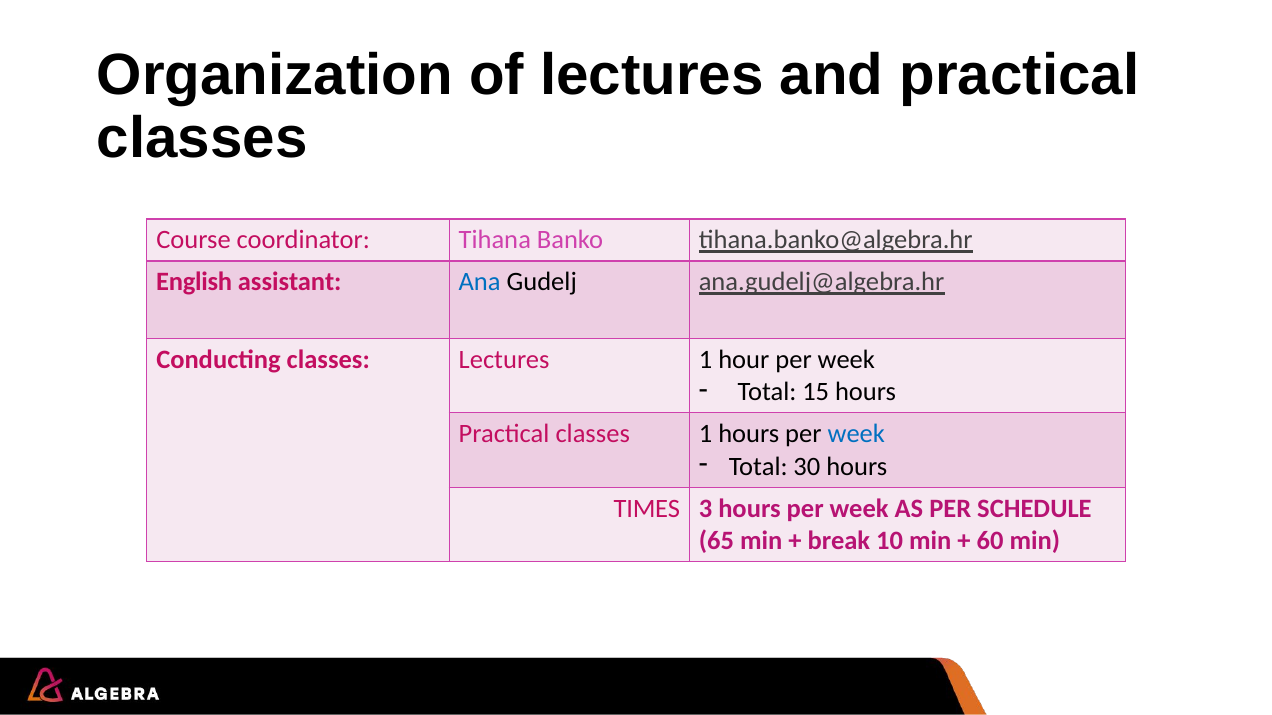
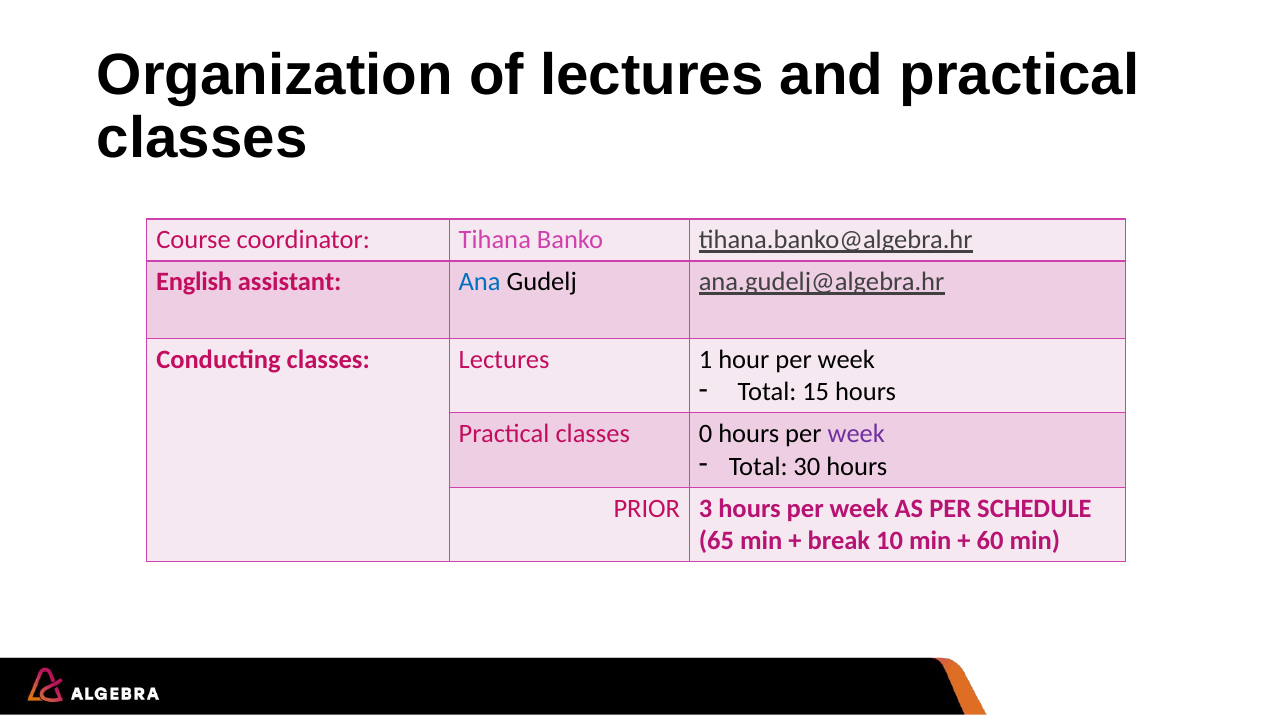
classes 1: 1 -> 0 (706, 434)
week colour: blue -> purple (856, 434)
TIMES: TIMES -> PRIOR (647, 509)
